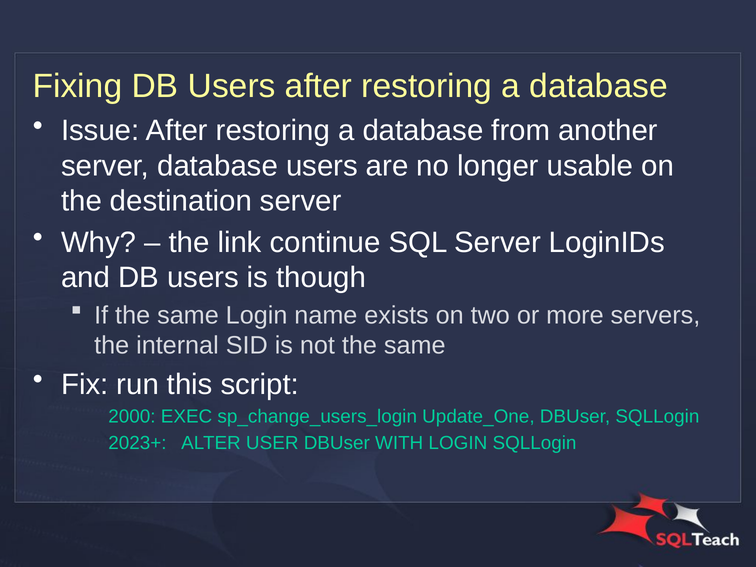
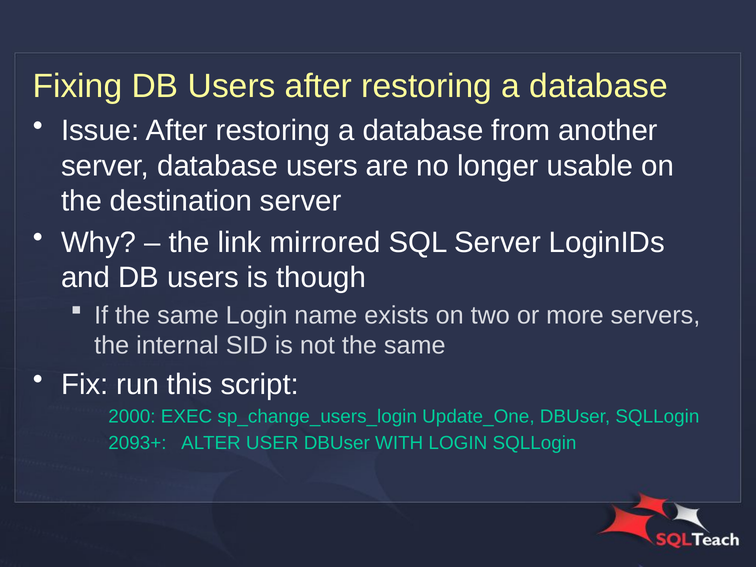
continue: continue -> mirrored (325, 242)
2023+: 2023+ -> 2093+ (137, 443)
